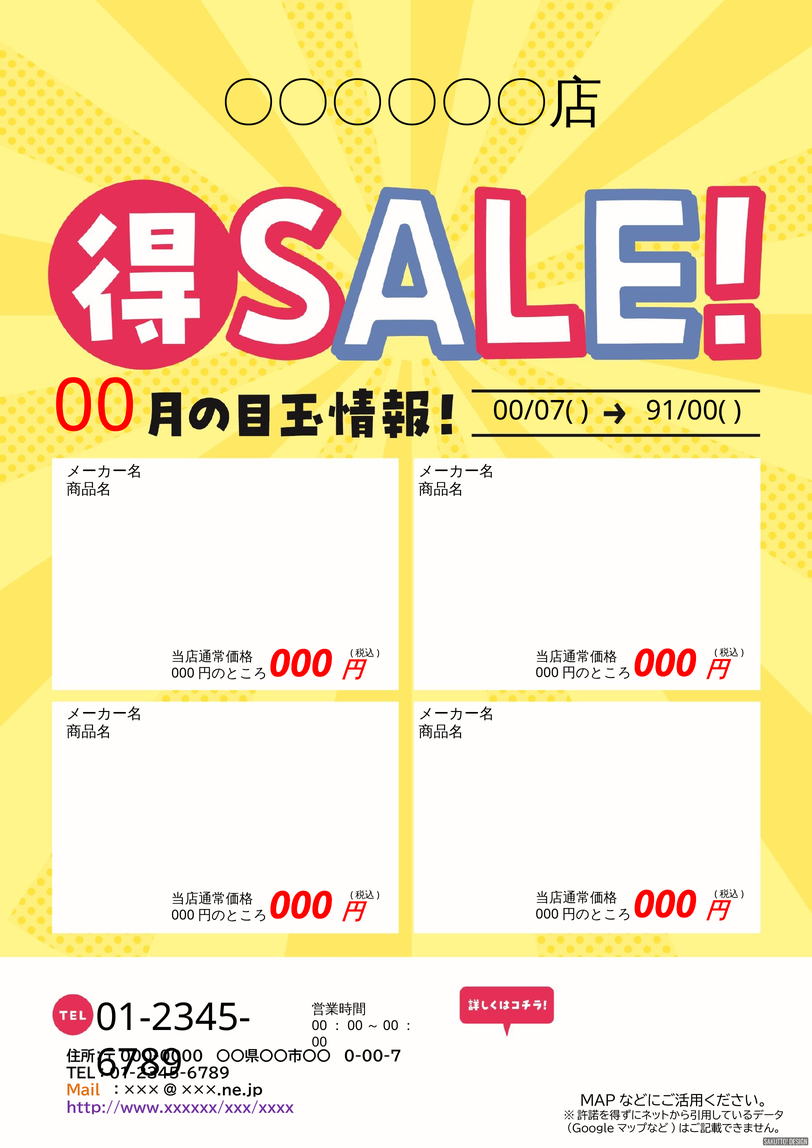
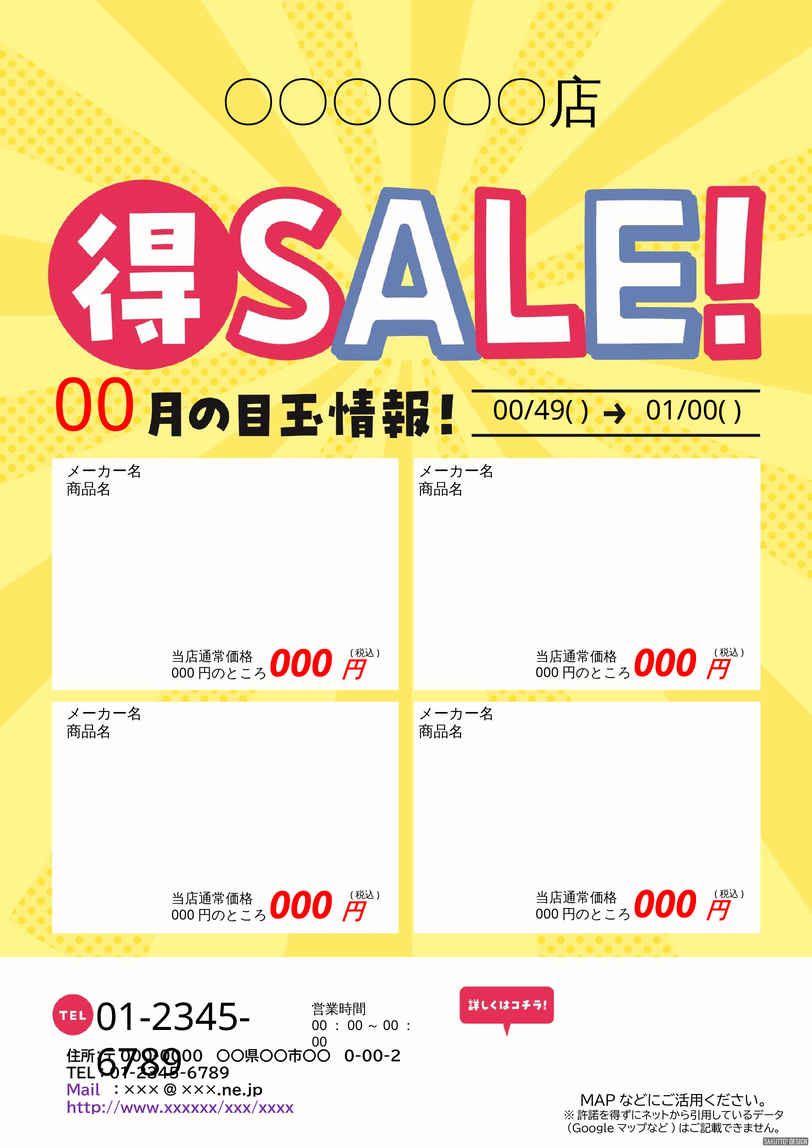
00/07(: 00/07( -> 00/49( (533, 411)
91/00(: 91/00( -> 01/00( (686, 411)
0-00-7: 0-00-7 -> 0-00-2 (373, 1057)
Mail colour: orange -> purple (83, 1091)
